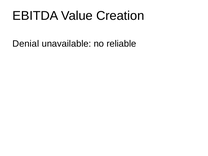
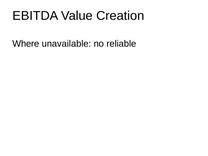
Denial: Denial -> Where (26, 44)
